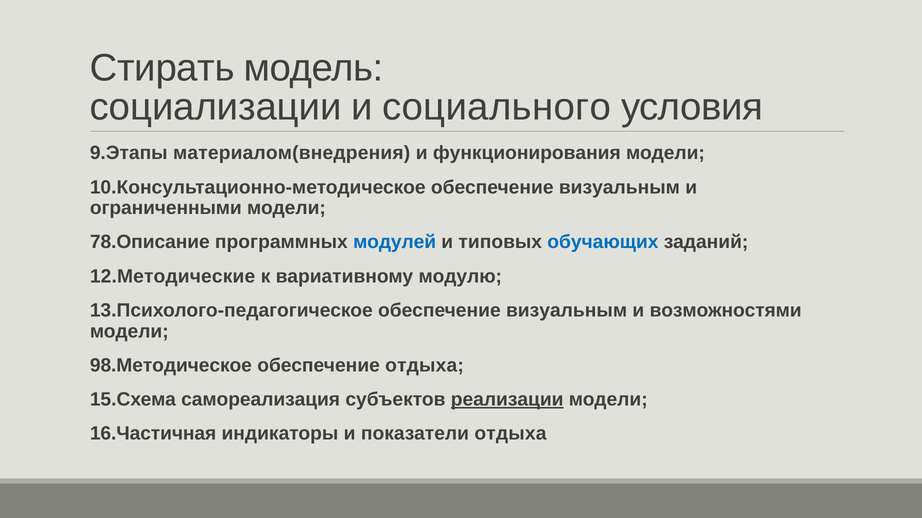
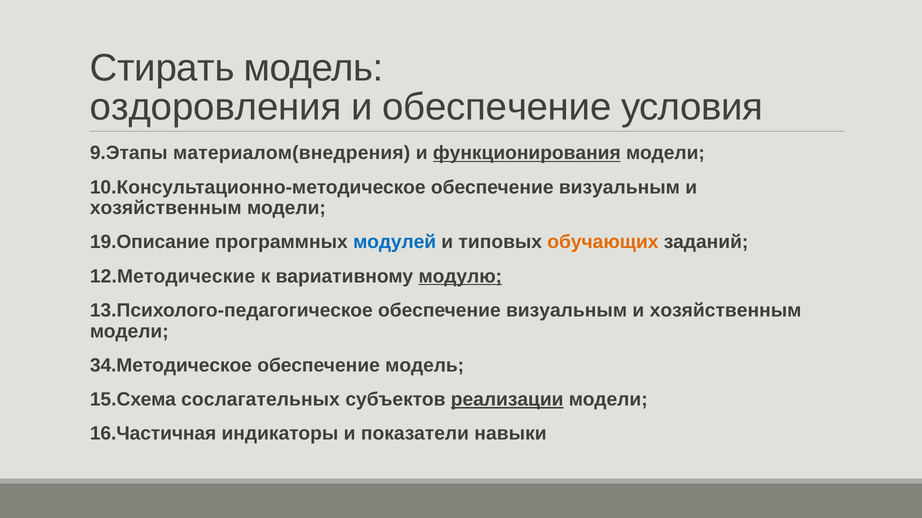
социализации: социализации -> оздоровления (216, 107)
и социального: социального -> обеспечение (497, 107)
функционирования underline: none -> present (527, 153)
ограниченными: ограниченными -> хозяйственным (166, 208)
78.Описание: 78.Описание -> 19.Описание (150, 242)
обучающих colour: blue -> orange (603, 242)
модулю underline: none -> present (460, 277)
возможностями: возможностями -> хозяйственным (726, 311)
98.Методическое: 98.Методическое -> 34.Методическое (171, 366)
обеспечение отдыха: отдыха -> модель (425, 366)
самореализация: самореализация -> сослагательных (261, 400)
показатели отдыха: отдыха -> навыки (510, 434)
